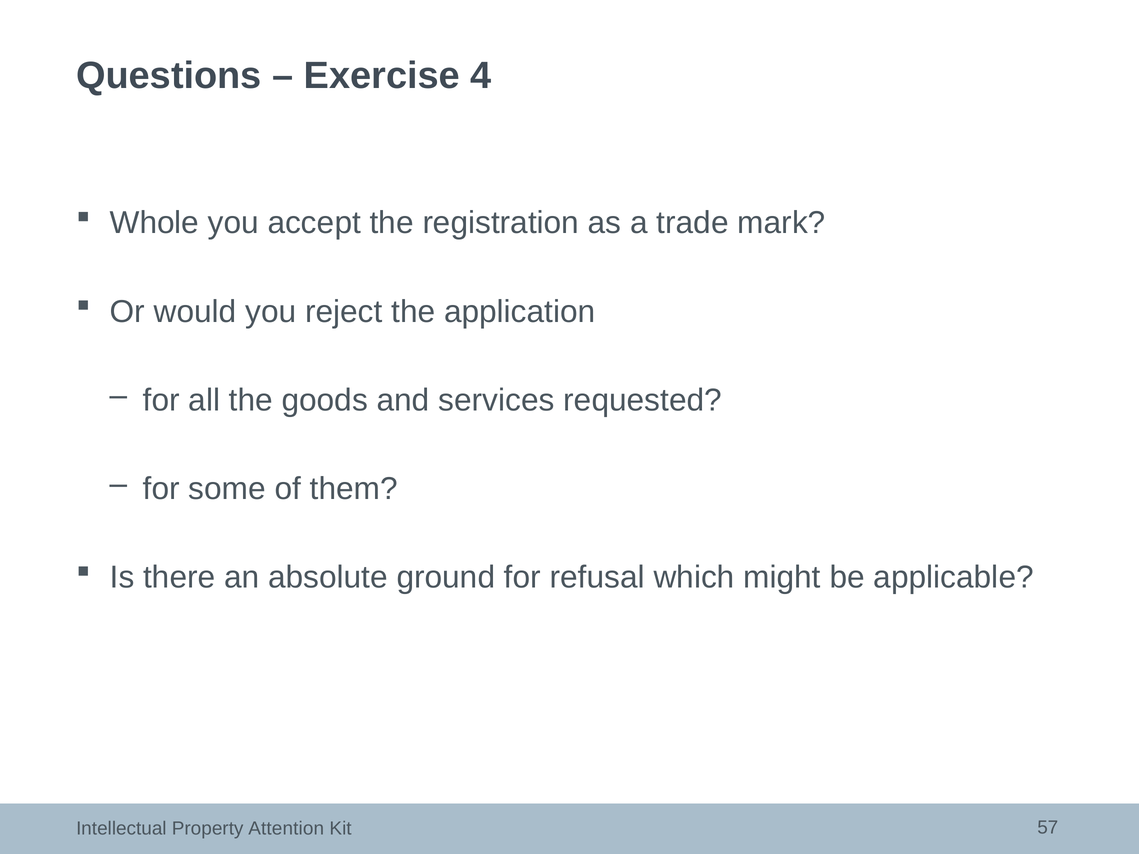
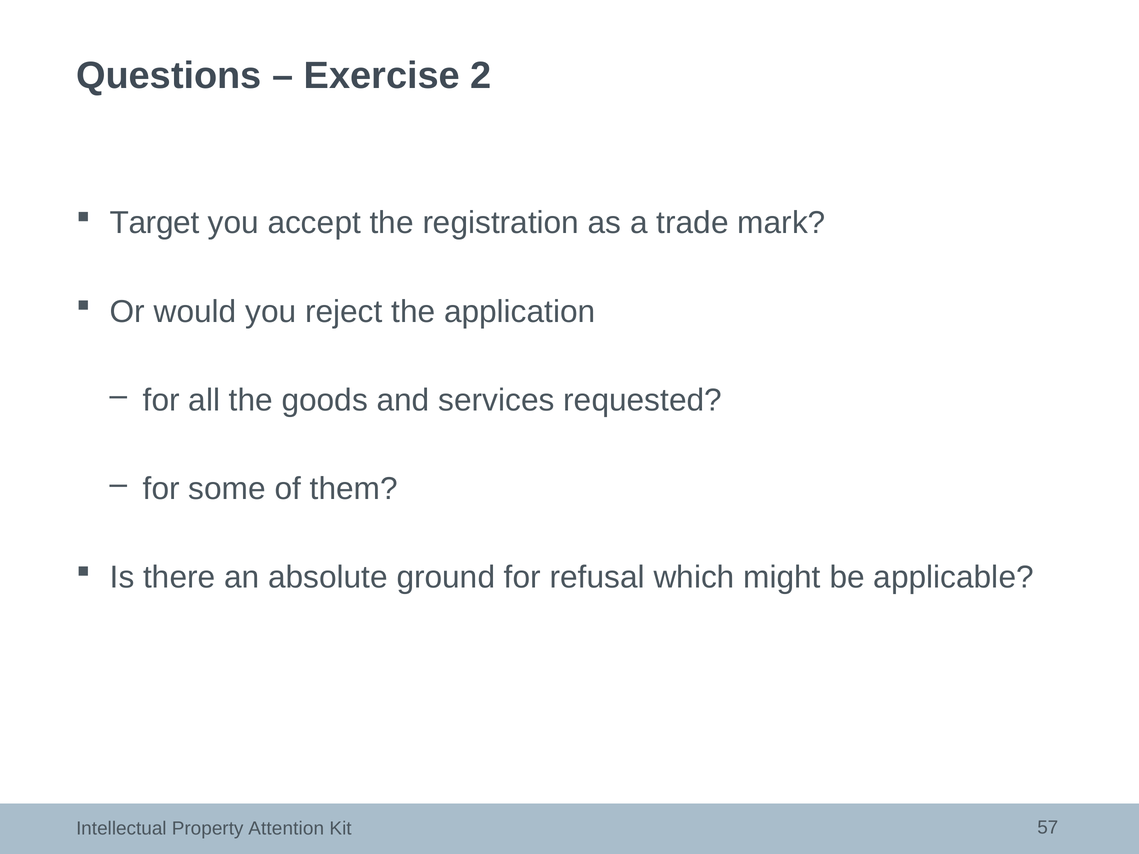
4: 4 -> 2 (481, 76)
Whole: Whole -> Target (154, 223)
